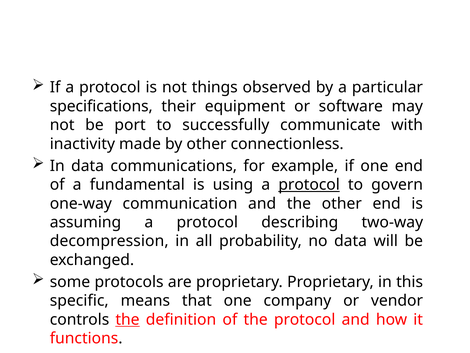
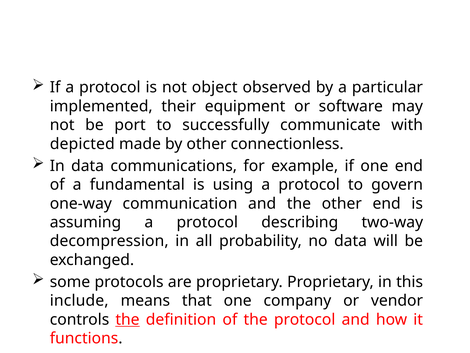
things: things -> object (215, 87)
specifications: specifications -> implemented (101, 106)
inactivity: inactivity -> depicted (82, 144)
protocol underline: present -> none (309, 184)
specific: specific -> include (79, 300)
